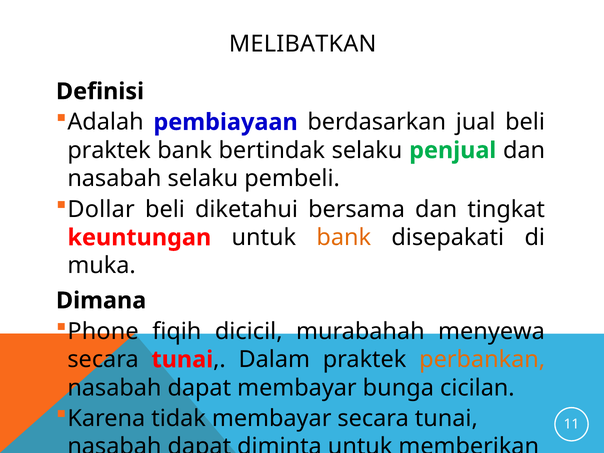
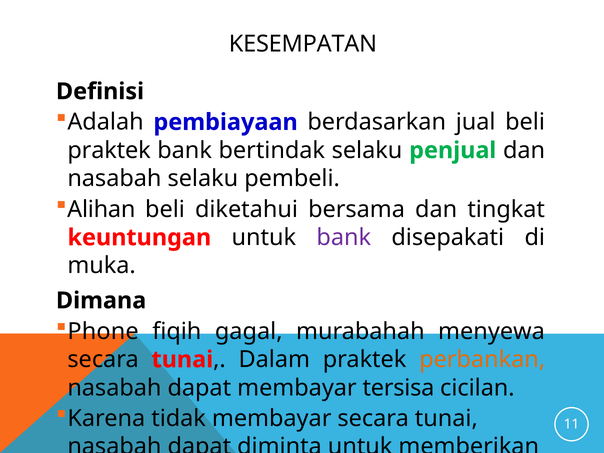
MELIBATKAN: MELIBATKAN -> KESEMPATAN (303, 44)
Dollar: Dollar -> Alihan (101, 209)
bank colour: orange -> purple (344, 238)
dicicil: dicicil -> gagal (249, 331)
bunga: bunga -> tersisa (398, 388)
